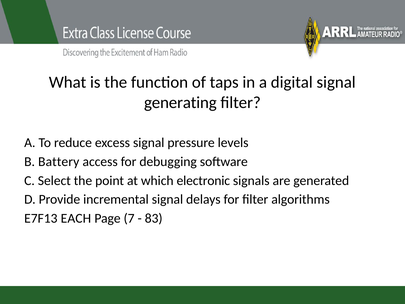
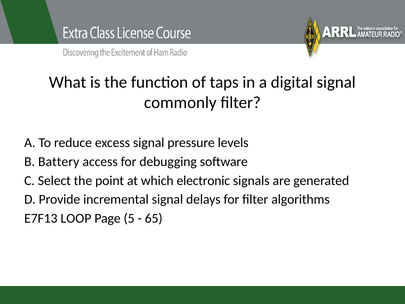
generating: generating -> commonly (180, 102)
EACH: EACH -> LOOP (76, 218)
7: 7 -> 5 (129, 218)
83: 83 -> 65 (154, 218)
